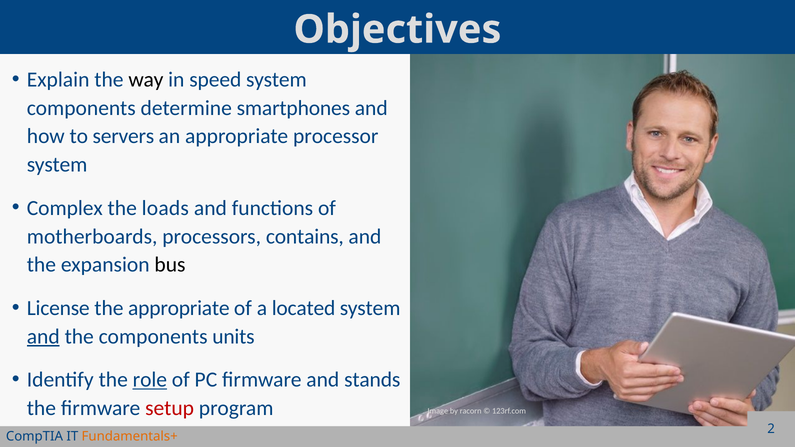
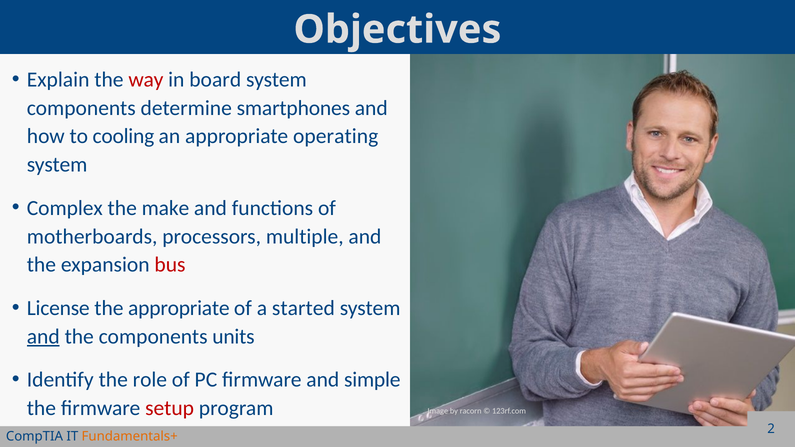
way colour: black -> red (146, 80)
speed: speed -> board (215, 80)
servers: servers -> cooling (123, 136)
processor: processor -> operating (336, 136)
loads: loads -> make (165, 208)
contains: contains -> multiple (305, 237)
bus colour: black -> red (170, 265)
located: located -> started (303, 308)
role underline: present -> none (150, 380)
stands: stands -> simple (372, 380)
